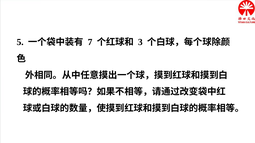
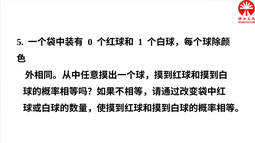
7: 7 -> 0 (90, 42)
3: 3 -> 1 (140, 42)
